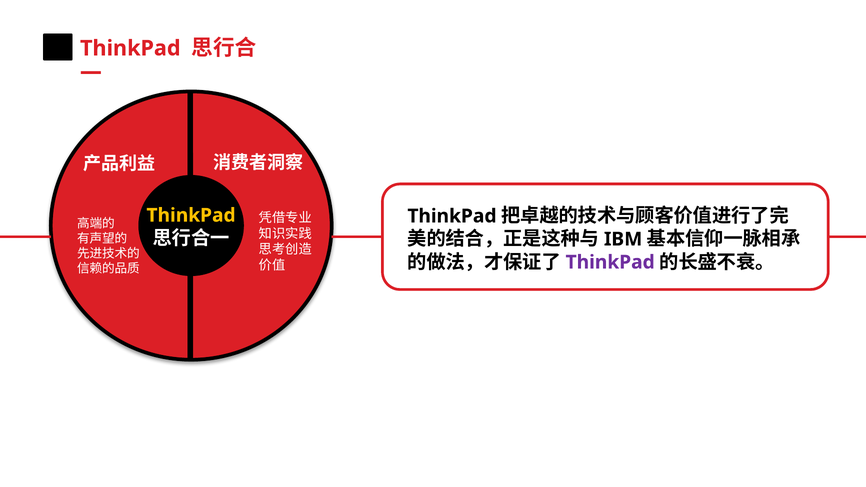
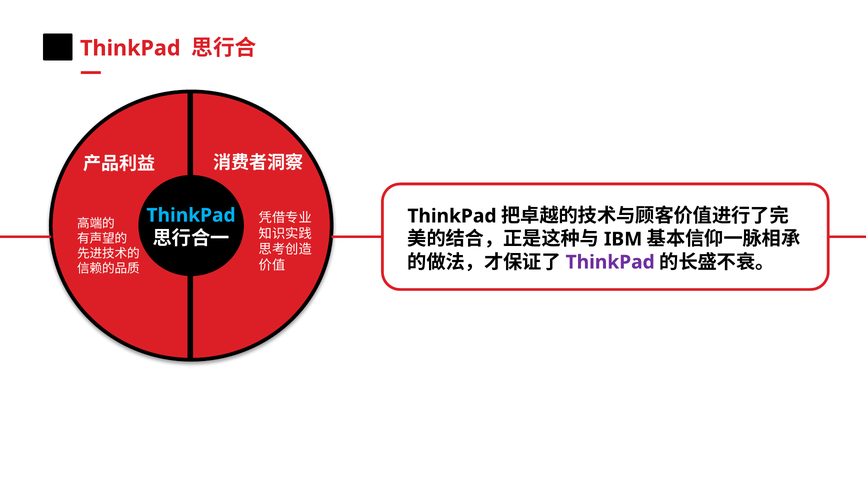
ThinkPad colour: yellow -> light blue (191, 215)
